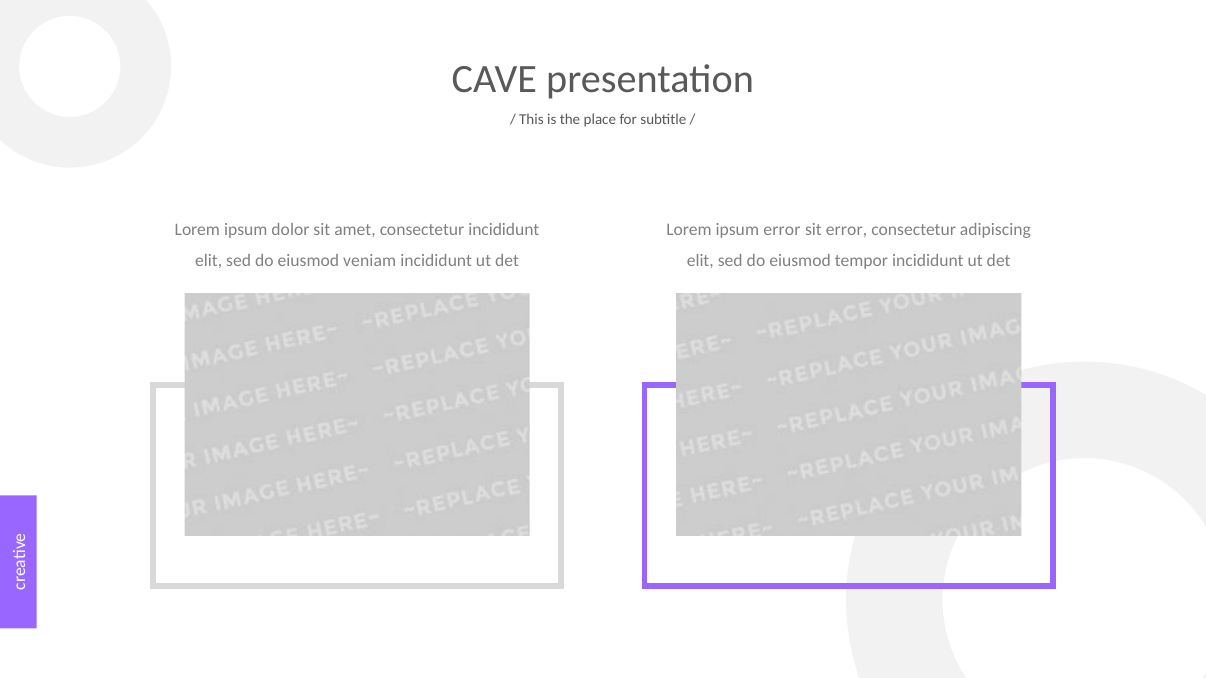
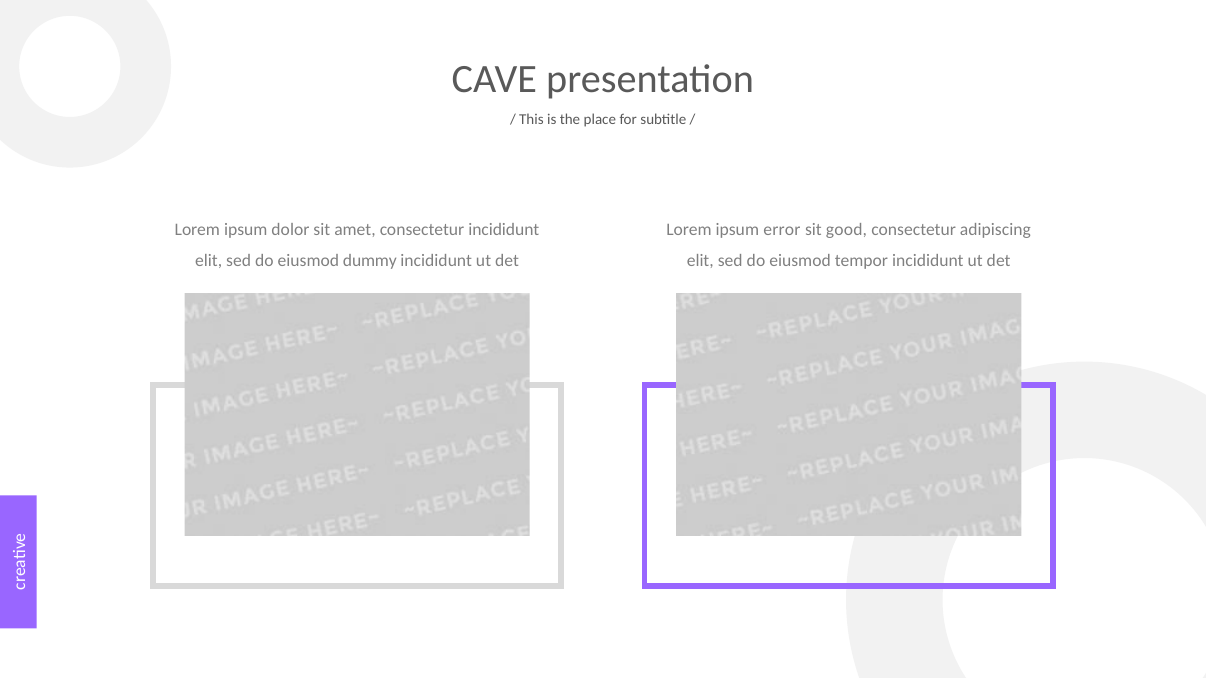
sit error: error -> good (847, 229)
veniam: veniam -> dummy (370, 261)
